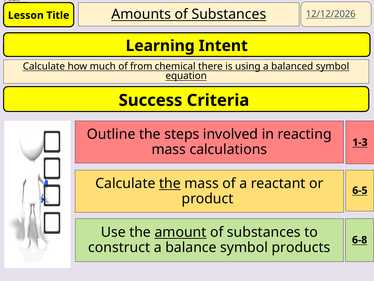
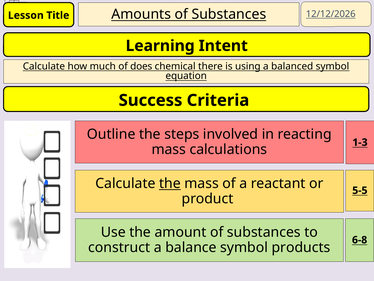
from: from -> does (141, 66)
6-5: 6-5 -> 5-5 (360, 190)
amount underline: present -> none (181, 232)
